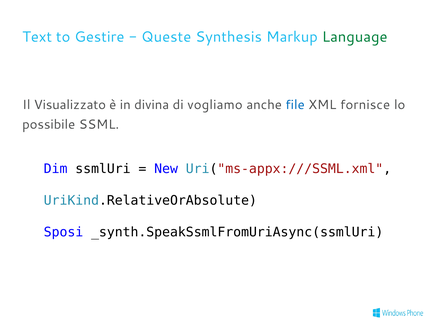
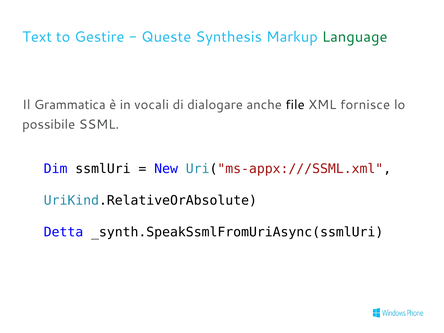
Visualizzato: Visualizzato -> Grammatica (70, 105)
divina: divina -> vocali (152, 105)
vogliamo: vogliamo -> dialogare (215, 105)
file colour: blue -> black (295, 105)
Sposi: Sposi -> Detta (63, 232)
